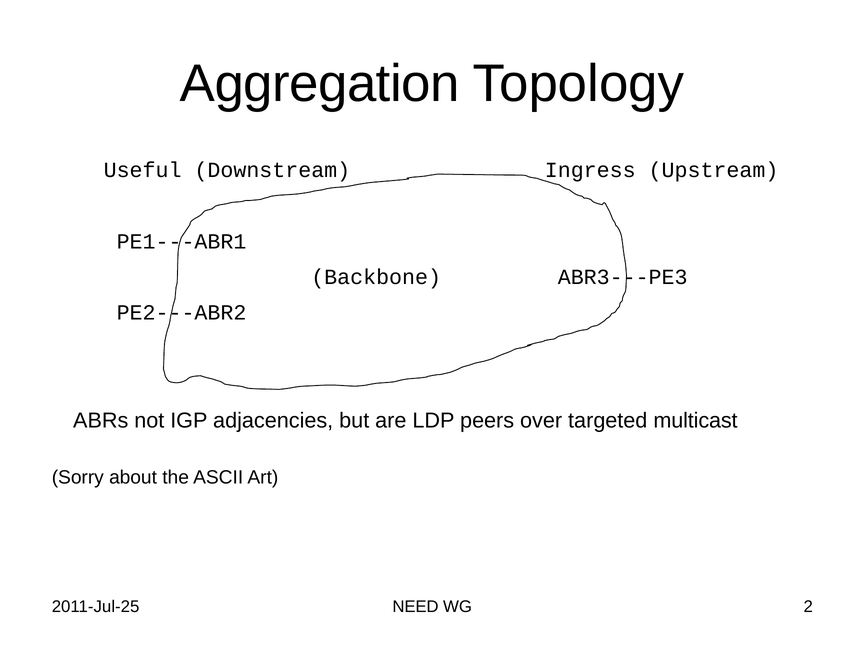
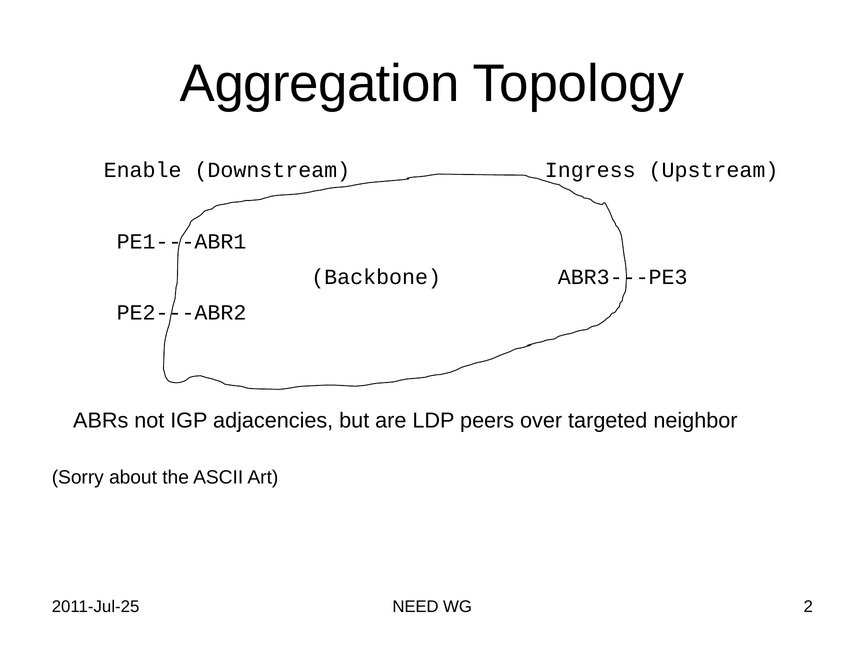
Useful: Useful -> Enable (143, 170)
multicast: multicast -> neighbor (695, 421)
